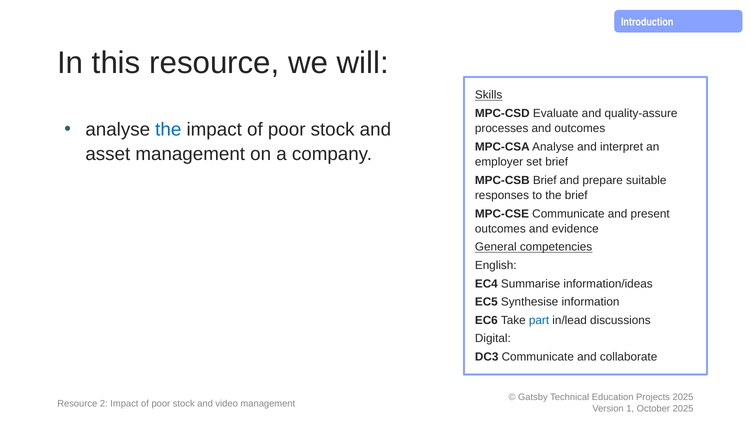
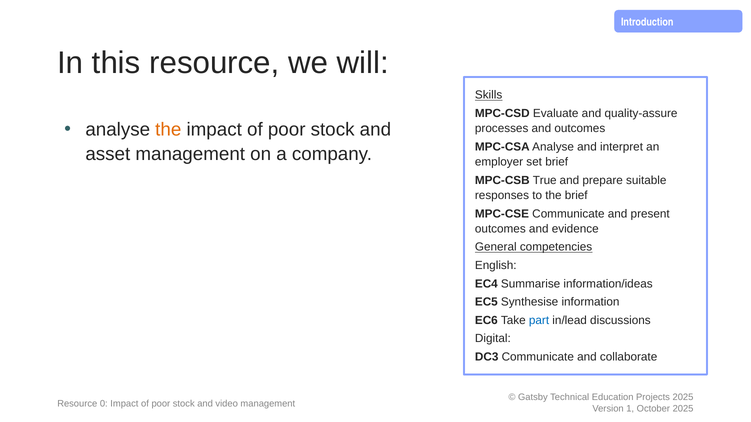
the colour: blue -> orange (168, 130)
MPC-CSB Brief: Brief -> True (545, 180)
2: 2 -> 0 (104, 404)
